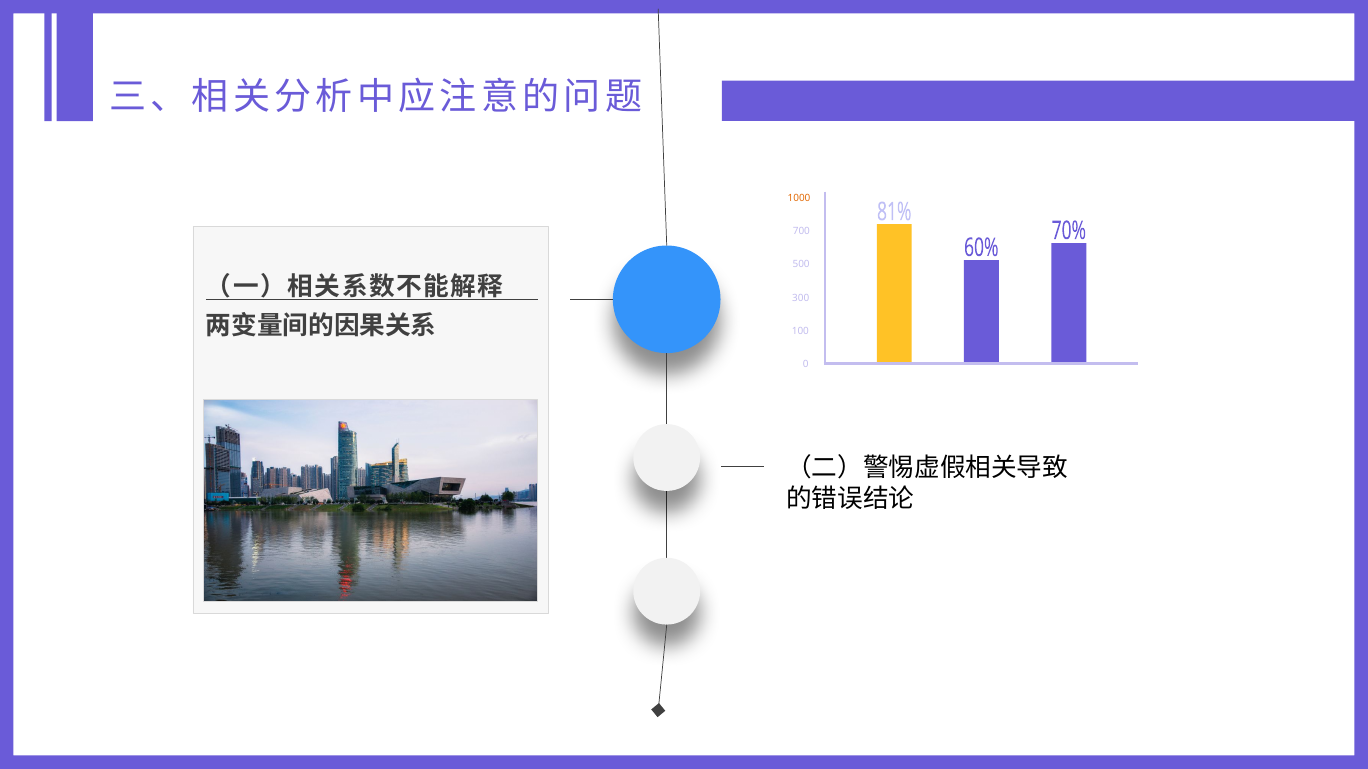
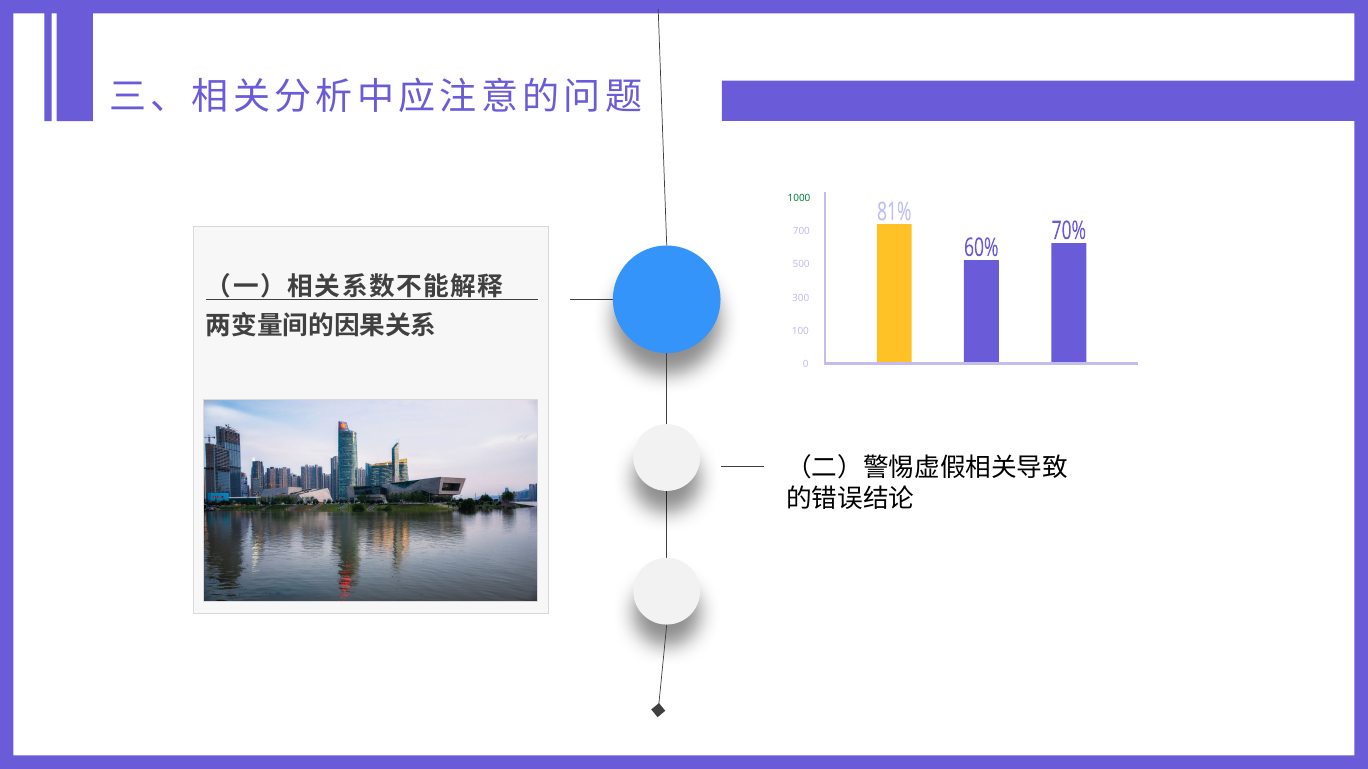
1000 colour: orange -> green (799, 198)
